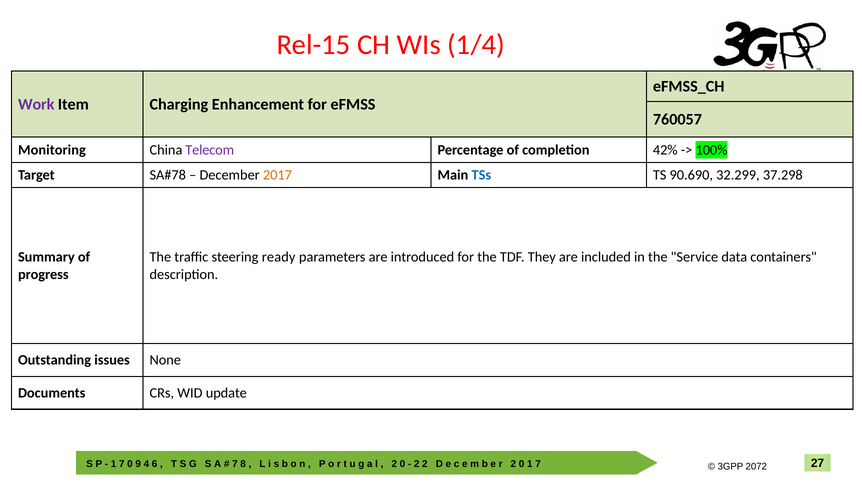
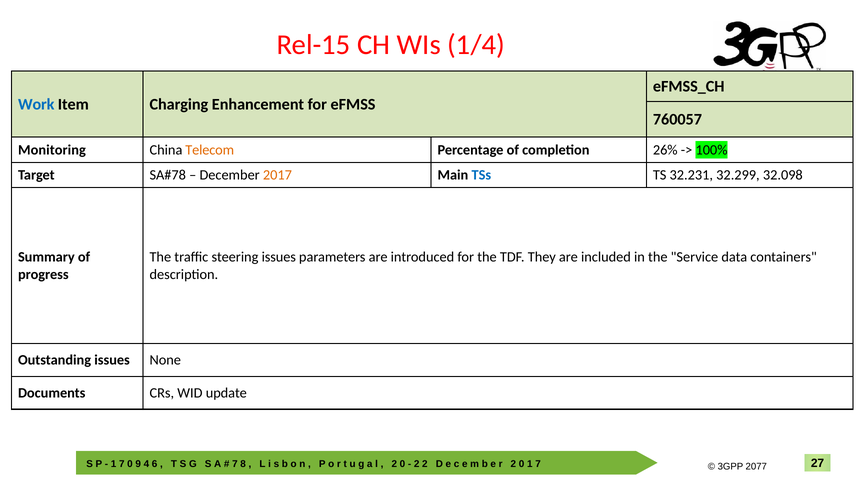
Work colour: purple -> blue (36, 104)
Telecom colour: purple -> orange (210, 150)
42%: 42% -> 26% (665, 150)
90.690: 90.690 -> 32.231 (691, 175)
37.298: 37.298 -> 32.098 (783, 175)
steering ready: ready -> issues (279, 257)
2072: 2072 -> 2077 (756, 467)
